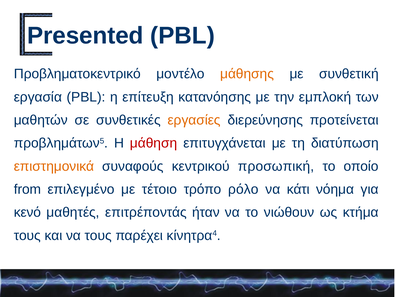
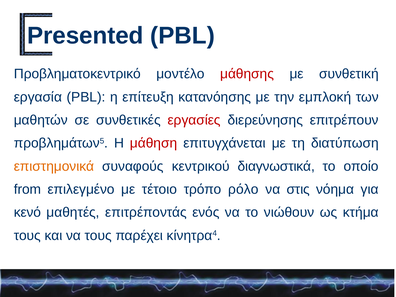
μάθησης colour: orange -> red (247, 74)
εργασίες colour: orange -> red (194, 120)
προτείνεται: προτείνεται -> επιτρέπουν (344, 120)
προσωπική: προσωπική -> διαγνωστικά (276, 166)
κάτι: κάτι -> στις (298, 189)
ήταν: ήταν -> ενός (206, 212)
